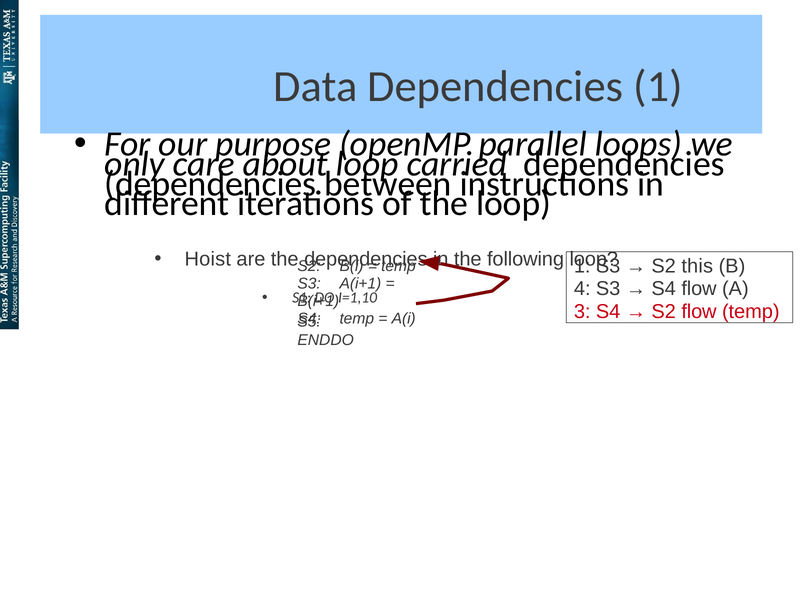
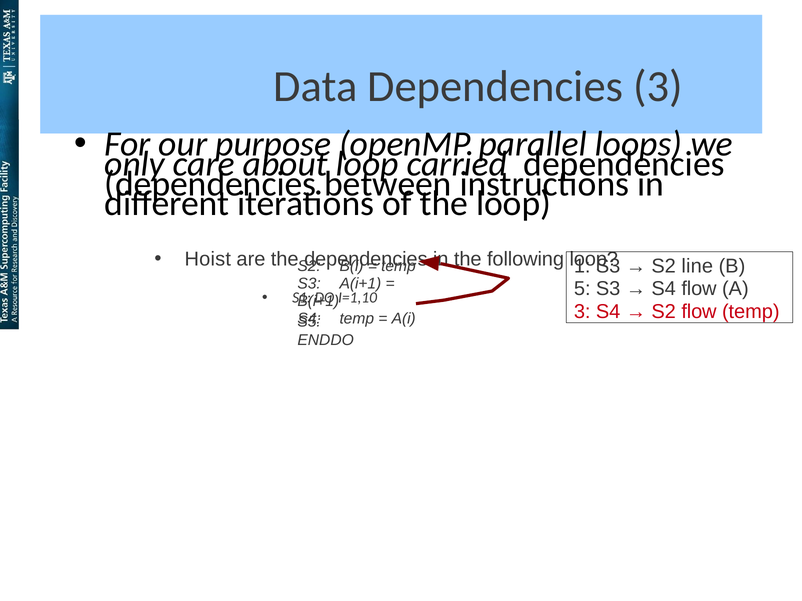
Dependencies 1: 1 -> 3 (658, 86)
this: this -> line (697, 266)
4: 4 -> 5 (582, 289)
